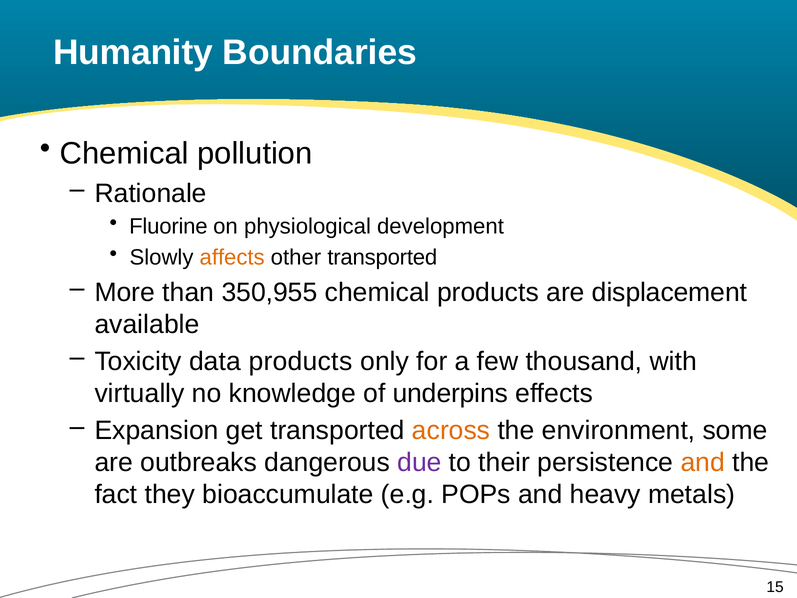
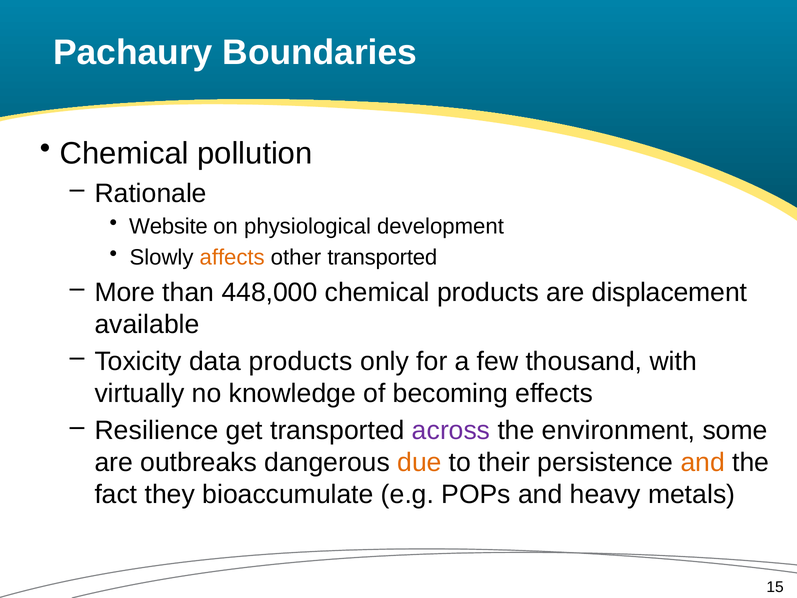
Humanity: Humanity -> Pachaury (133, 52)
Fluorine: Fluorine -> Website (168, 226)
350,955: 350,955 -> 448,000 (270, 292)
underpins: underpins -> becoming (450, 393)
Expansion: Expansion -> Resilience (157, 430)
across colour: orange -> purple (451, 430)
due colour: purple -> orange (419, 462)
